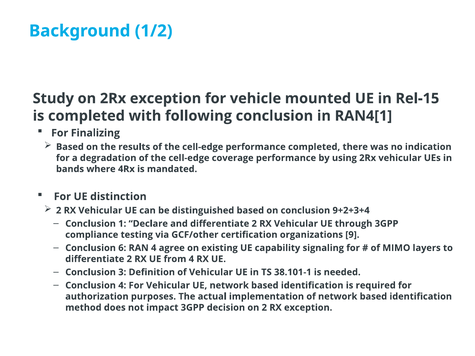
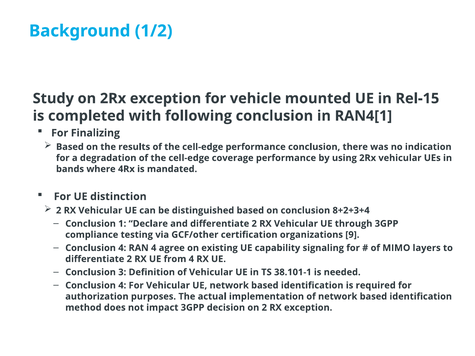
performance completed: completed -> conclusion (314, 147)
9+2+3+4: 9+2+3+4 -> 8+2+3+4 (351, 211)
6: 6 -> 4 (122, 248)
